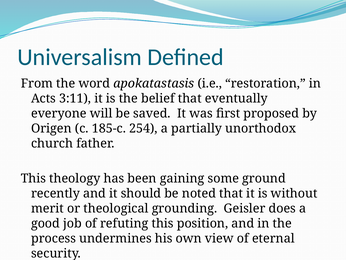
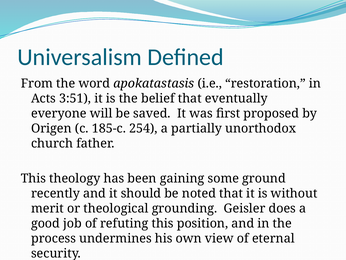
3:11: 3:11 -> 3:51 (75, 98)
